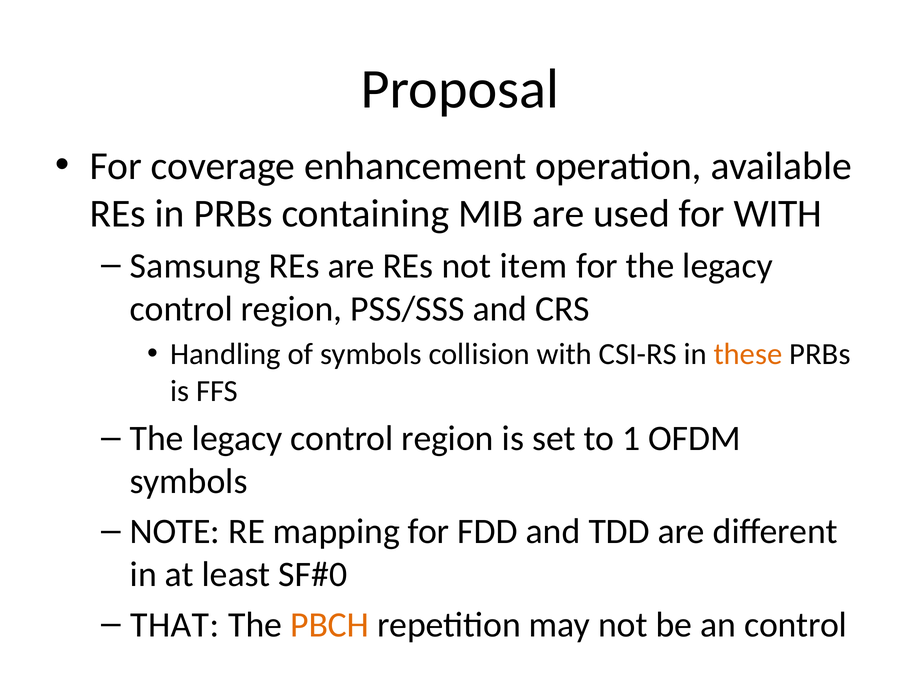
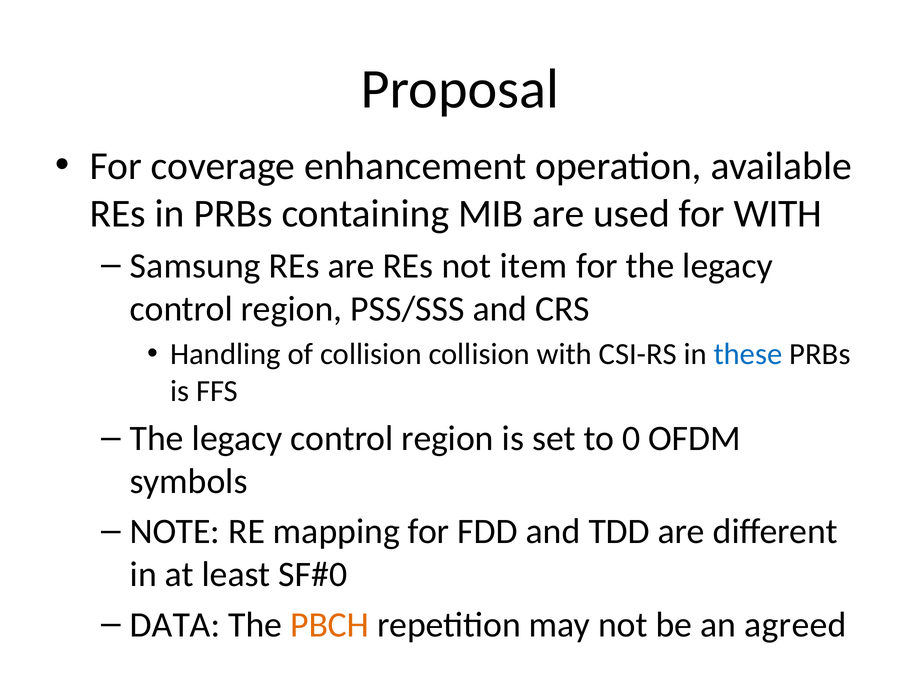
of symbols: symbols -> collision (371, 354)
these colour: orange -> blue (748, 354)
1: 1 -> 0 (631, 439)
THAT: THAT -> DATA (175, 625)
an control: control -> agreed (795, 625)
